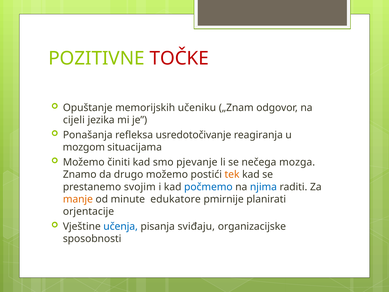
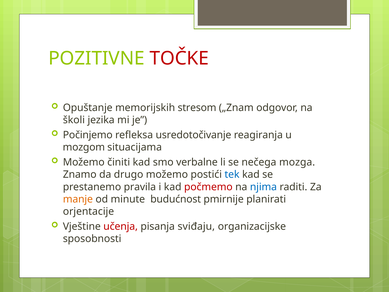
učeniku: učeniku -> stresom (197, 108)
cijeli: cijeli -> školi (74, 120)
Ponašanja: Ponašanja -> Počinjemo (88, 135)
pjevanje: pjevanje -> verbalne (197, 162)
tek colour: orange -> blue (232, 174)
svojim: svojim -> pravila (140, 187)
počmemo colour: blue -> red (208, 187)
edukatore: edukatore -> budućnost (176, 199)
učenja colour: blue -> red (121, 226)
